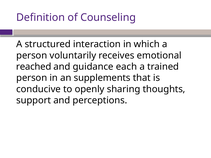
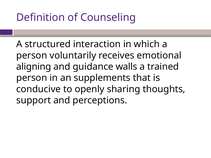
reached: reached -> aligning (34, 67)
each: each -> walls (126, 67)
